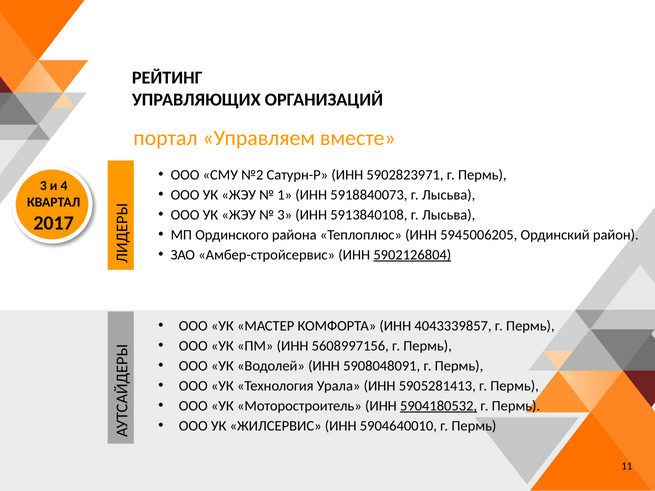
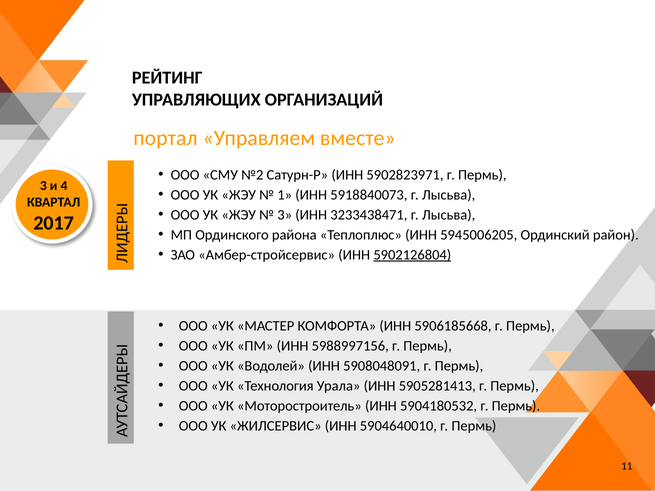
5913840108: 5913840108 -> 3233438471 (369, 215)
4043339857: 4043339857 -> 5906185668 (453, 326)
5608997156: 5608997156 -> 5988997156 (350, 346)
5904180532 underline: present -> none (439, 406)
